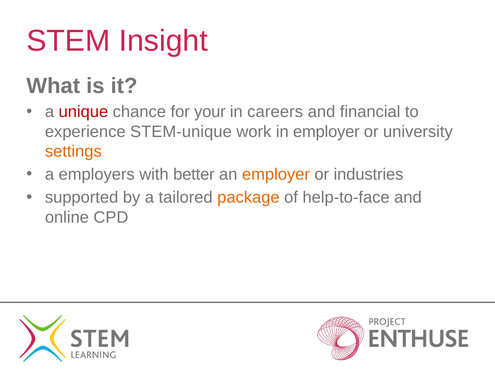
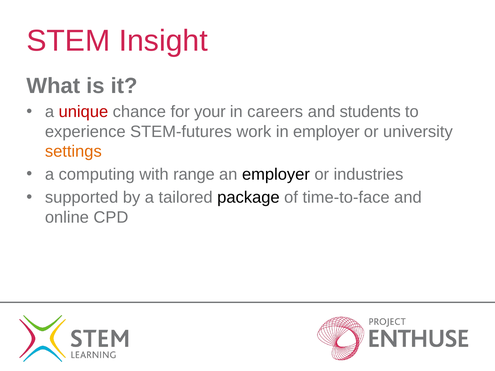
financial: financial -> students (370, 112)
STEM-unique: STEM-unique -> STEM-futures (181, 132)
employers: employers -> computing (97, 175)
better: better -> range (194, 175)
employer colour: orange -> black (276, 175)
package colour: orange -> black (248, 198)
help-to-face: help-to-face -> time-to-face (346, 198)
